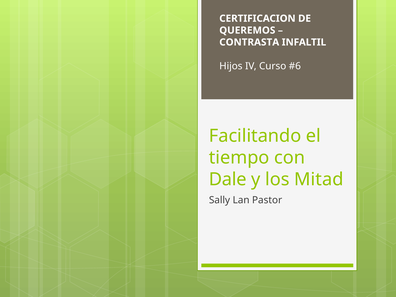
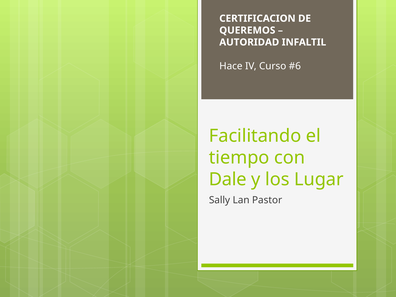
CONTRASTA: CONTRASTA -> AUTORIDAD (249, 42)
Hijos: Hijos -> Hace (231, 66)
Mitad: Mitad -> Lugar (319, 179)
